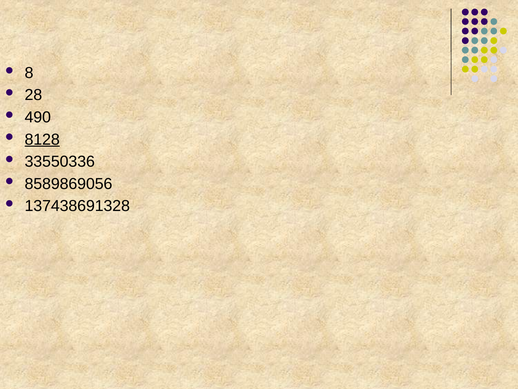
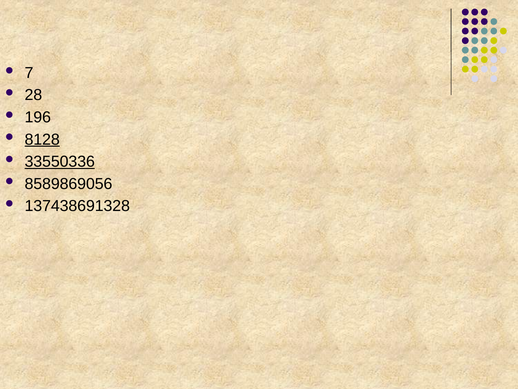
8: 8 -> 7 (29, 73)
490: 490 -> 196 (38, 117)
33550336 underline: none -> present (60, 161)
